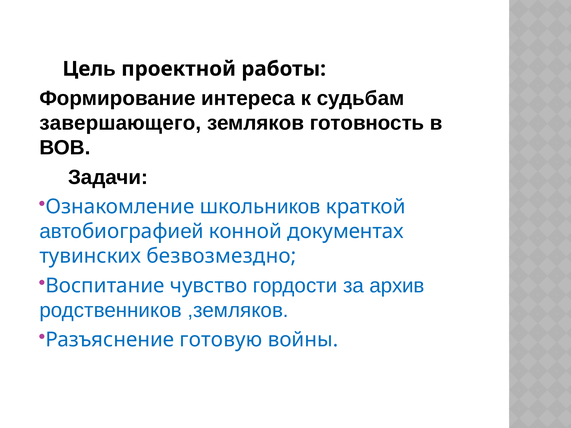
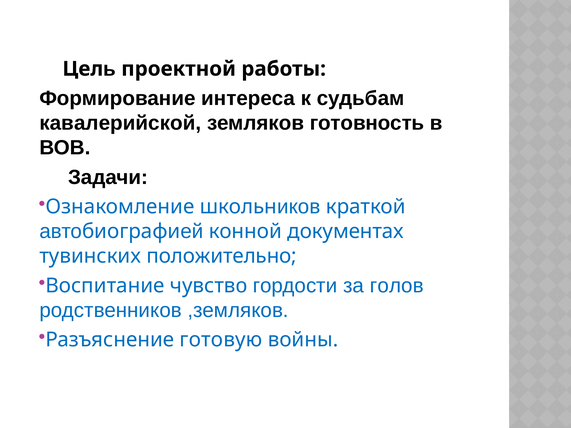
завершающего: завершающего -> кавалерийской (120, 123)
безвозмездно: безвозмездно -> положительно (222, 256)
архив: архив -> голов (397, 286)
